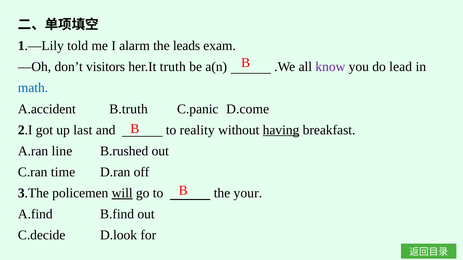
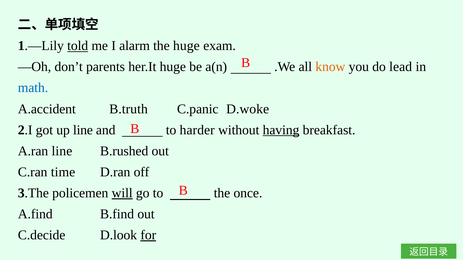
told underline: none -> present (78, 46)
the leads: leads -> huge (186, 46)
visitors: visitors -> parents (106, 67)
her.It truth: truth -> huge (173, 67)
know colour: purple -> orange (330, 67)
D.come: D.come -> D.woke (248, 109)
up last: last -> line (83, 130)
reality: reality -> harder (197, 130)
your: your -> once (248, 193)
for underline: none -> present (148, 235)
